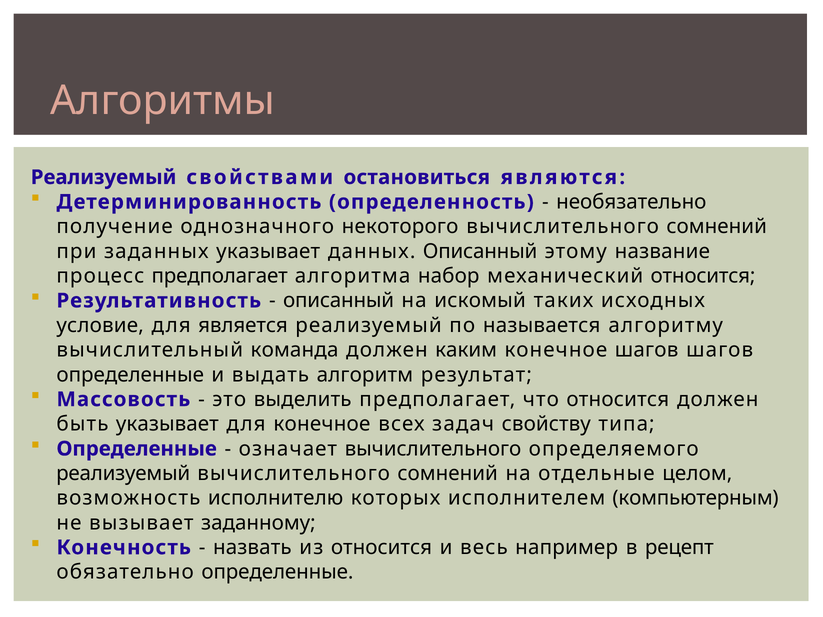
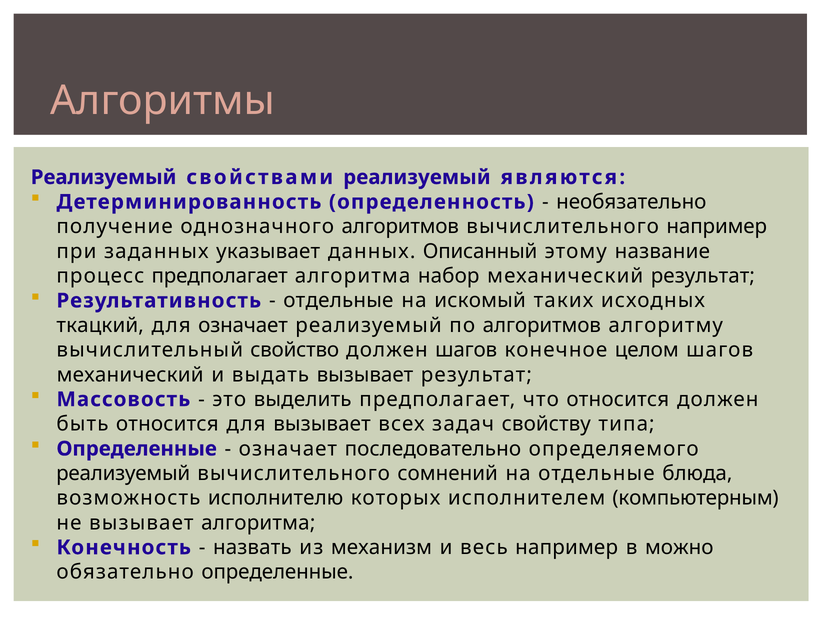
свойствами остановиться: остановиться -> реализуемый (417, 177)
однозначного некоторого: некоторого -> алгоритмов (400, 227)
сомнений: сомнений -> например (717, 227)
механический относится: относится -> результат (703, 276)
описанный: описанный -> отдельные (338, 301)
условие: условие -> ткацкий (100, 325)
для является: является -> означает (243, 325)
по называется: называется -> алгоритмов (542, 325)
команда: команда -> свойство (295, 350)
должен каким: каким -> шагов (466, 350)
конечное шагов: шагов -> целом (647, 350)
определенные: определенные -> механический (130, 375)
выдать алгоритм: алгоритм -> вызывает (365, 375)
быть указывает: указывает -> относится (167, 424)
для конечное: конечное -> вызывает (322, 424)
означает вычислительного: вычислительного -> последовательно (433, 449)
целом: целом -> блюда (697, 474)
вызывает заданному: заданному -> алгоритма (258, 523)
из относится: относится -> механизм (381, 548)
рецепт: рецепт -> можно (679, 548)
